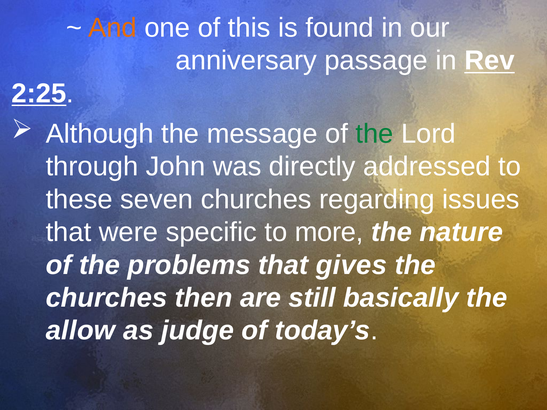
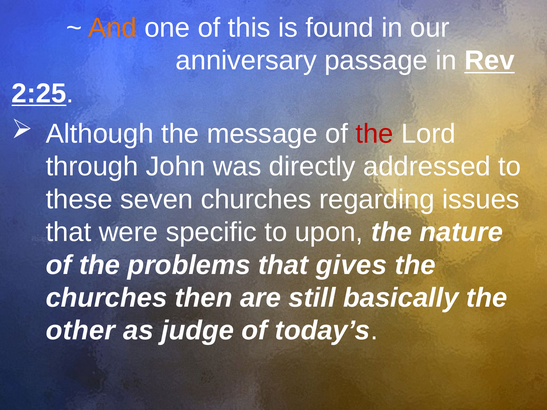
the colour: green -> red (375, 134)
more: more -> upon (329, 232)
allow: allow -> other (81, 331)
